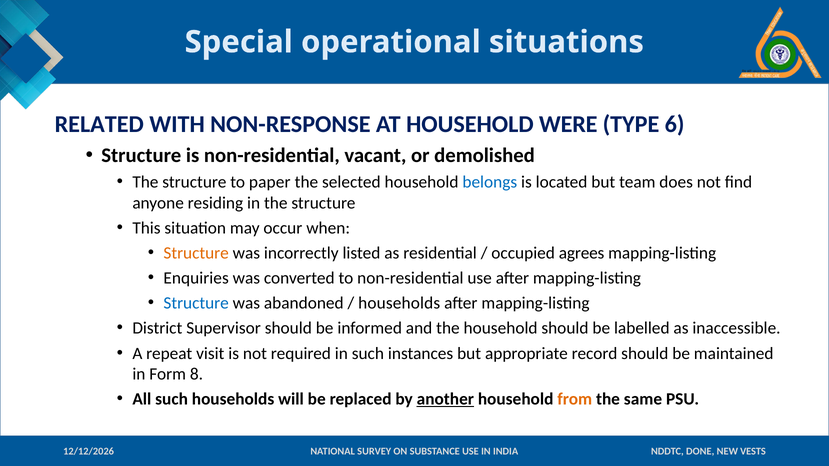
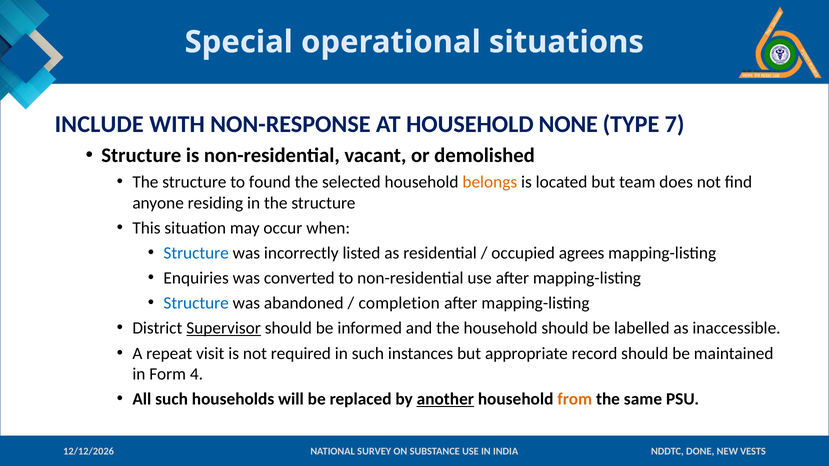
RELATED: RELATED -> INCLUDE (99, 124)
WERE: WERE -> NONE (568, 124)
6: 6 -> 7 (675, 124)
paper: paper -> found (270, 182)
belongs colour: blue -> orange (490, 182)
Structure colour: orange -> blue (196, 253)
households: households -> completion (399, 303)
Supervisor underline: none -> present (224, 328)
8: 8 -> 4 (196, 374)
